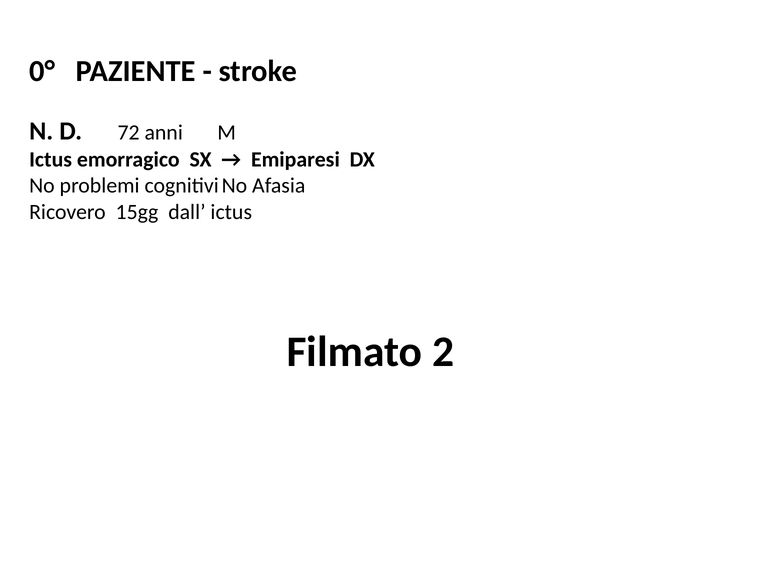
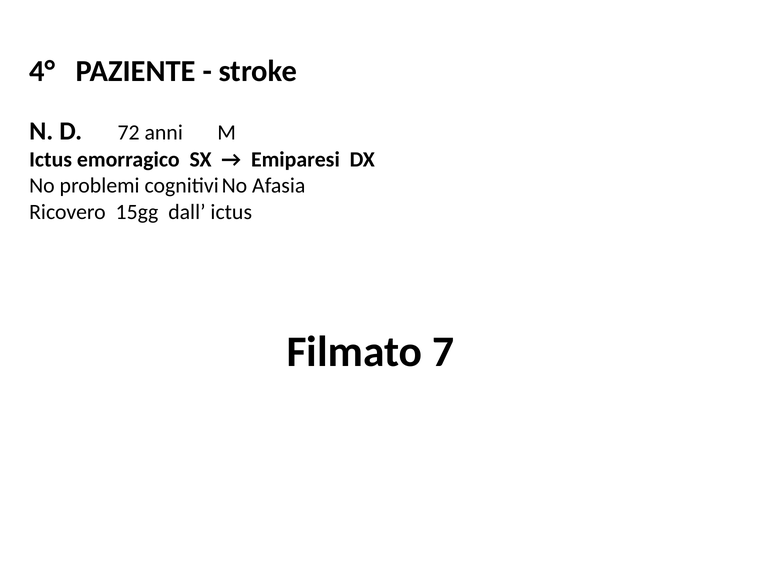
0°: 0° -> 4° (42, 71)
2: 2 -> 7 (443, 352)
